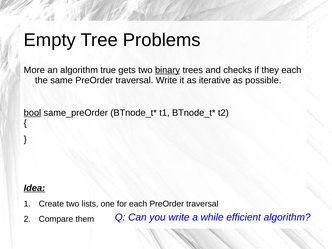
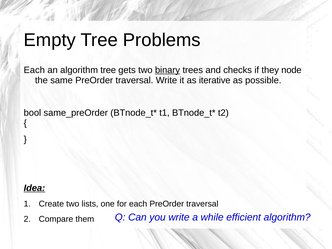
More: More -> Each (34, 70)
algorithm true: true -> tree (108, 70)
they each: each -> node (291, 70)
bool underline: present -> none (32, 113)
